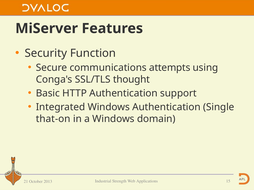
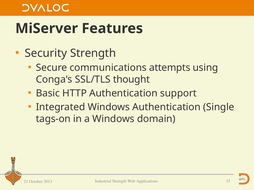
Security Function: Function -> Strength (93, 53)
that-on: that-on -> tags-on (53, 119)
